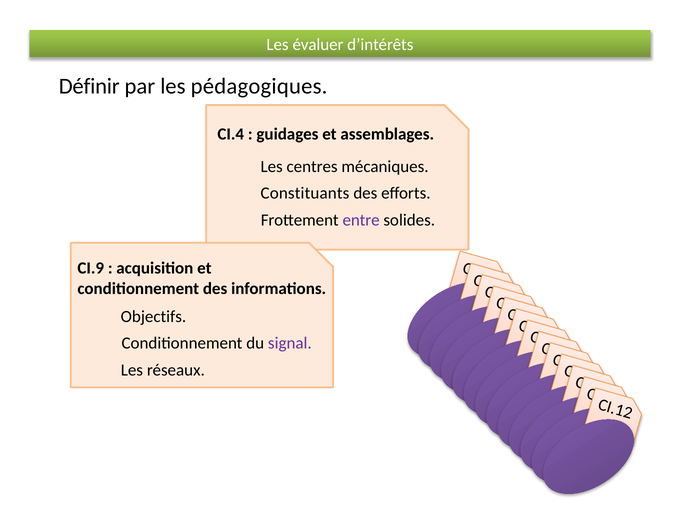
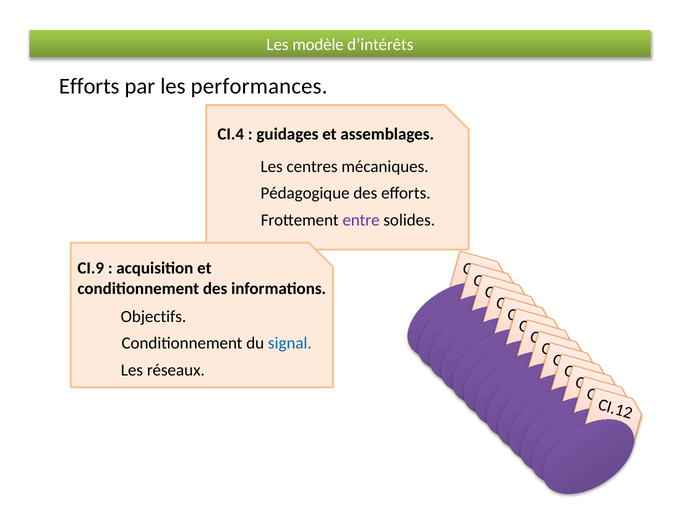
évaluer: évaluer -> modèle (318, 45)
Définir: Définir -> Efforts (89, 86)
pédagogiques: pédagogiques -> performances (259, 86)
Constituants: Constituants -> Pédagogique (305, 193)
signal colour: purple -> blue (290, 343)
